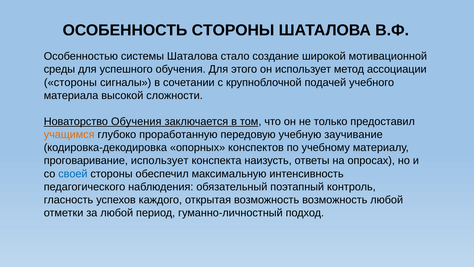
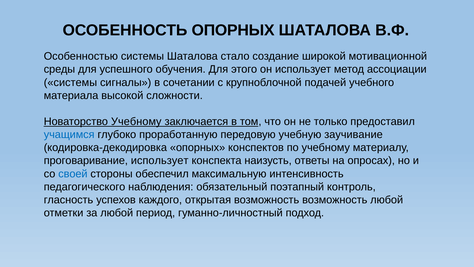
ОСОБЕННОСТЬ СТОРОНЫ: СТОРОНЫ -> ОПОРНЫХ (233, 30)
стороны: стороны -> системы (70, 82)
Новаторство Обучения: Обучения -> Учебному (136, 121)
учащимся colour: orange -> blue (69, 134)
